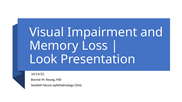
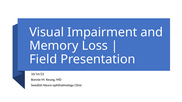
Look: Look -> Field (43, 59)
